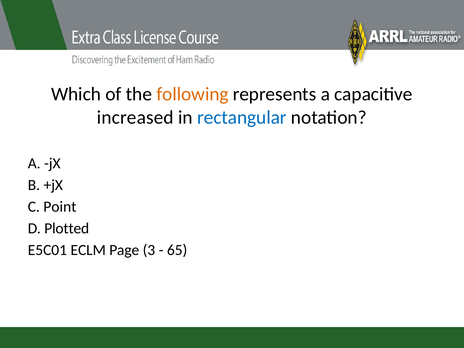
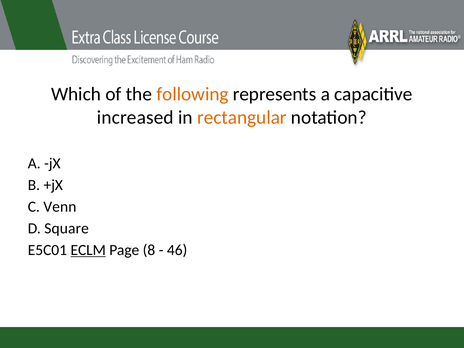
rectangular colour: blue -> orange (242, 117)
Point: Point -> Venn (60, 207)
Plotted: Plotted -> Square (67, 228)
ECLM underline: none -> present (88, 250)
3: 3 -> 8 (149, 250)
65: 65 -> 46 (177, 250)
